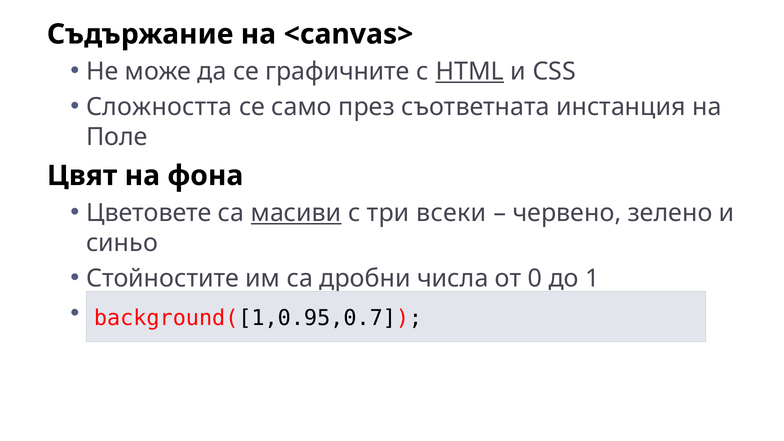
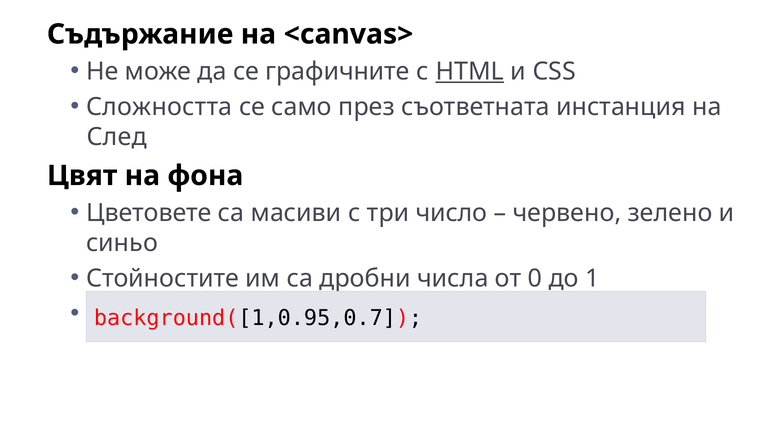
Поле: Поле -> След (117, 137)
масиви underline: present -> none (296, 213)
всеки: всеки -> число (452, 213)
